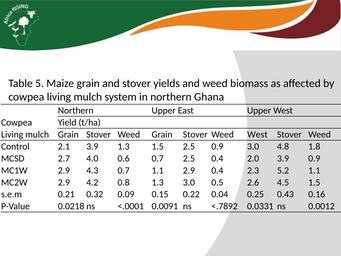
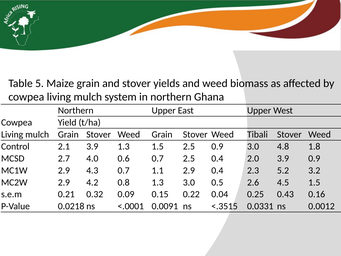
Weed West: West -> Tibali (257, 134)
5.2 1.1: 1.1 -> 3.2 (314, 170)
<.7892: <.7892 -> <.3515 (224, 206)
